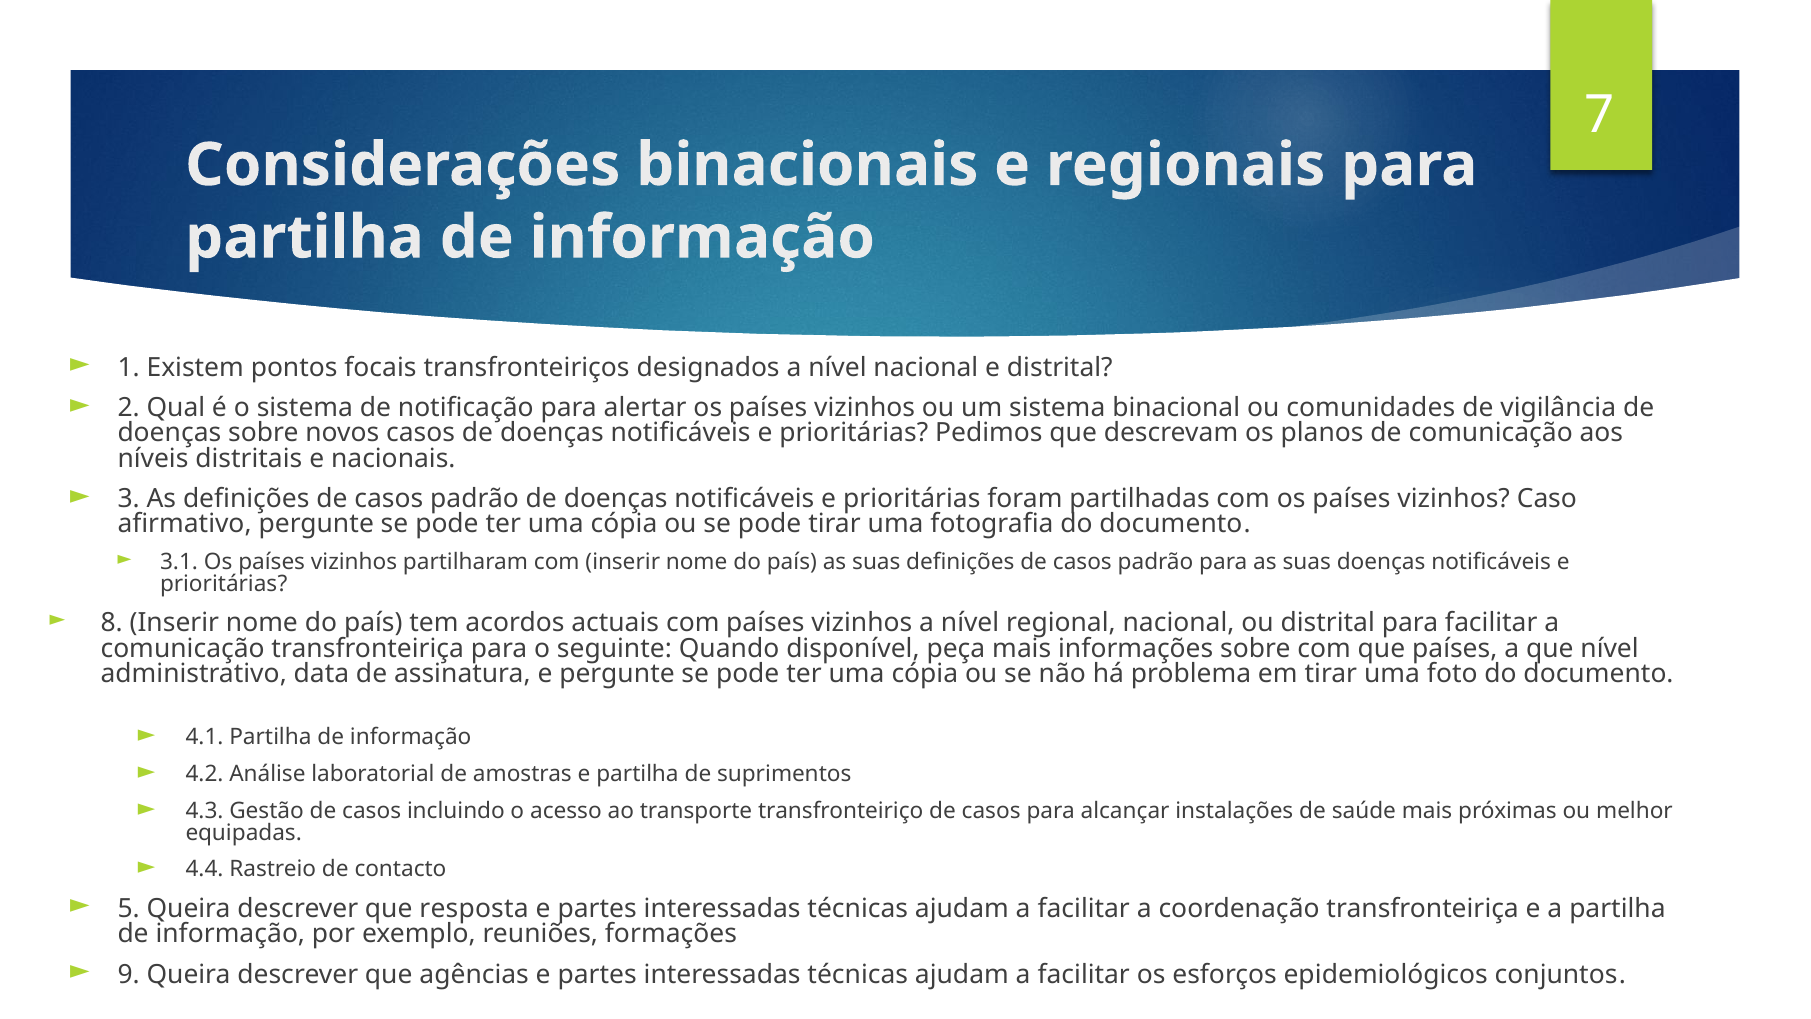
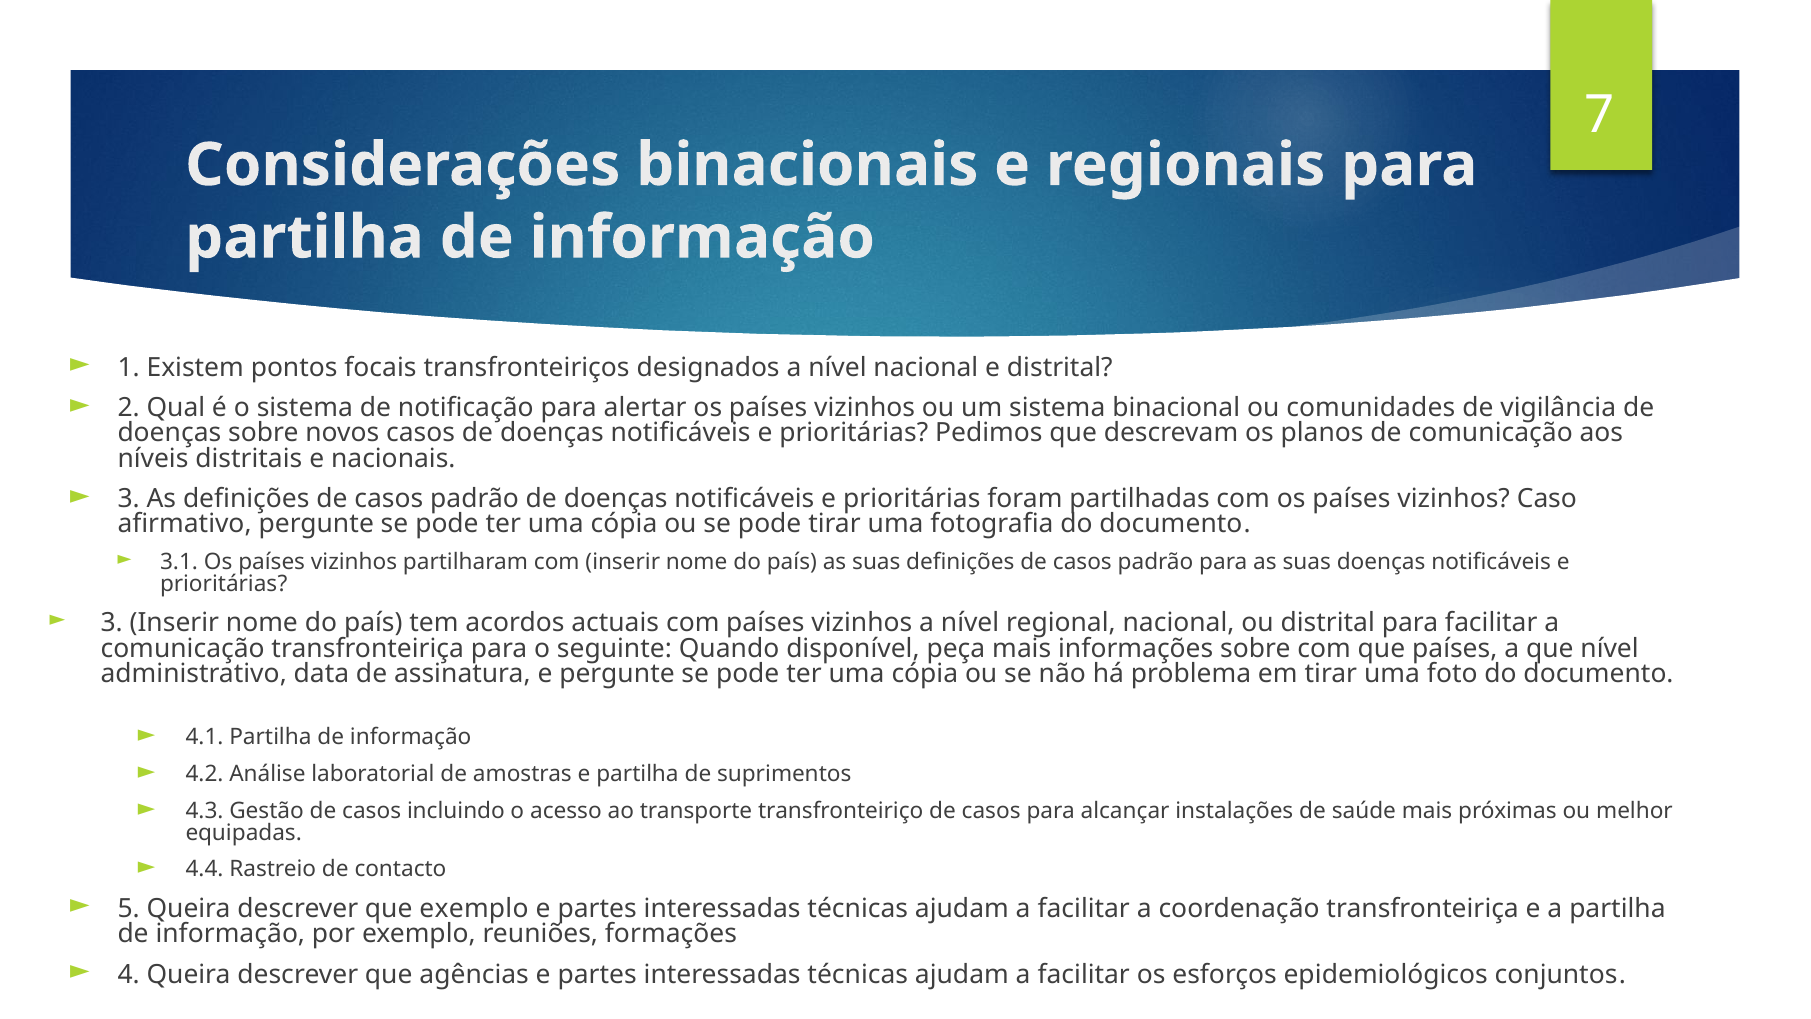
8: 8 -> 3 (112, 623)
que resposta: resposta -> exemplo (474, 908)
9: 9 -> 4 (129, 974)
